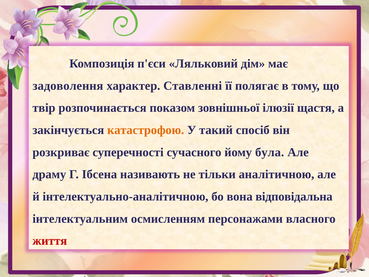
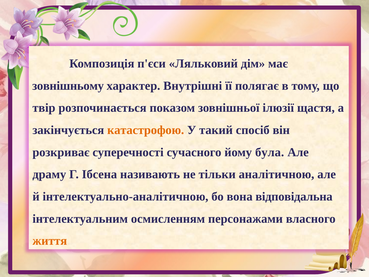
задоволення: задоволення -> зовнішньому (68, 86)
Ставленні: Ставленні -> Внутрішні (193, 86)
життя colour: red -> orange (50, 241)
